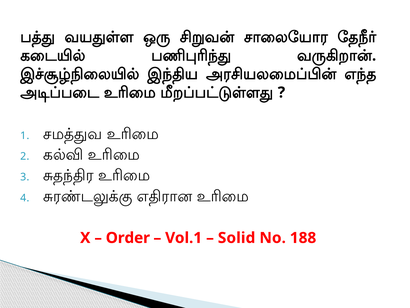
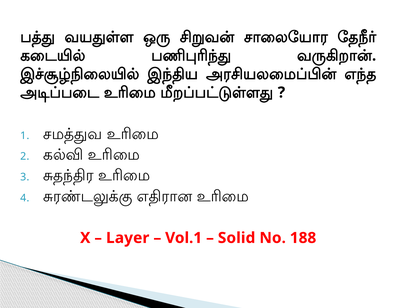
Order: Order -> Layer (128, 238)
